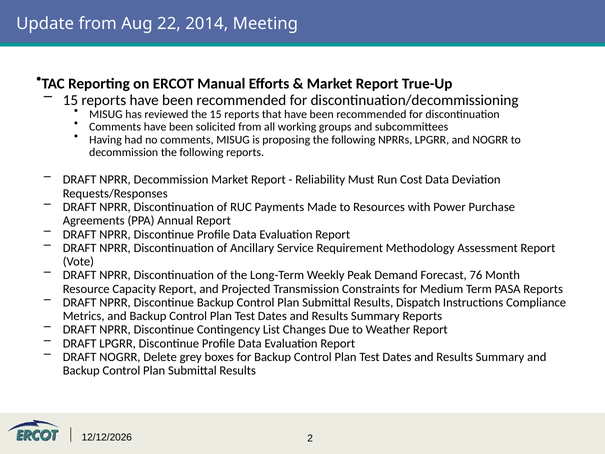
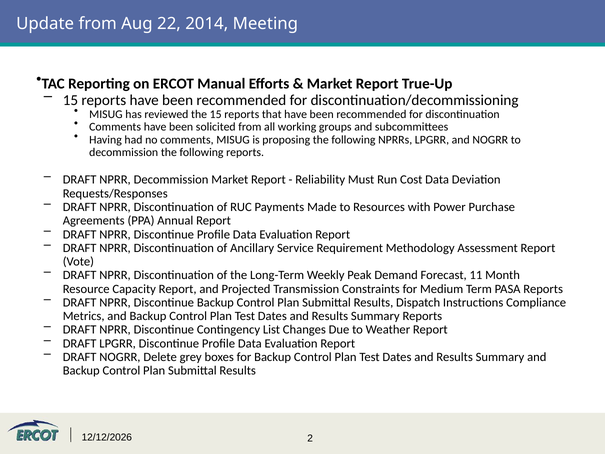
76: 76 -> 11 (476, 275)
